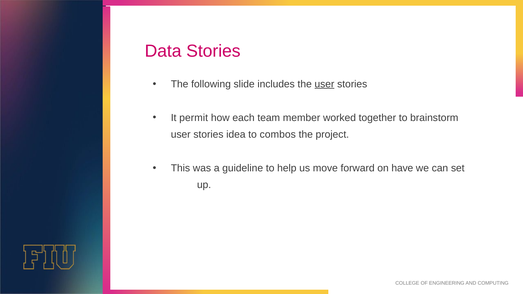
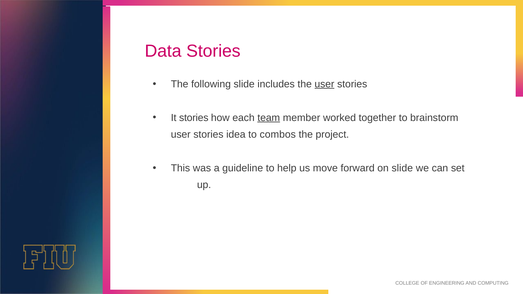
It permit: permit -> stories (194, 118)
team underline: none -> present (269, 118)
on have: have -> slide (402, 168)
